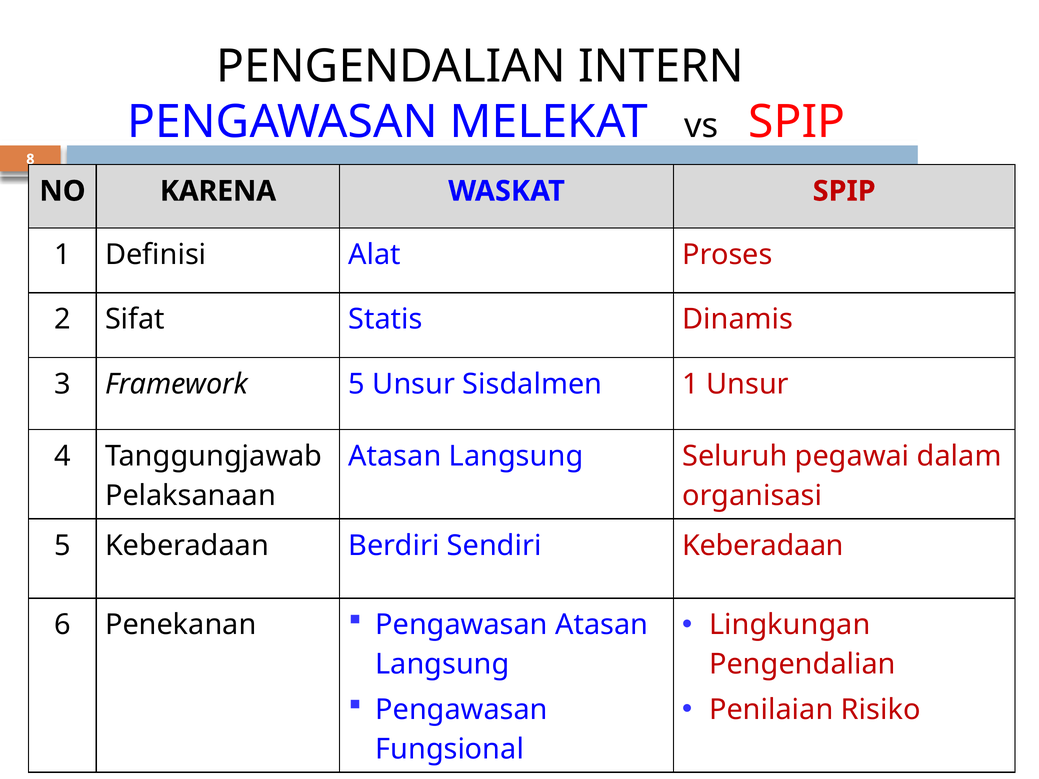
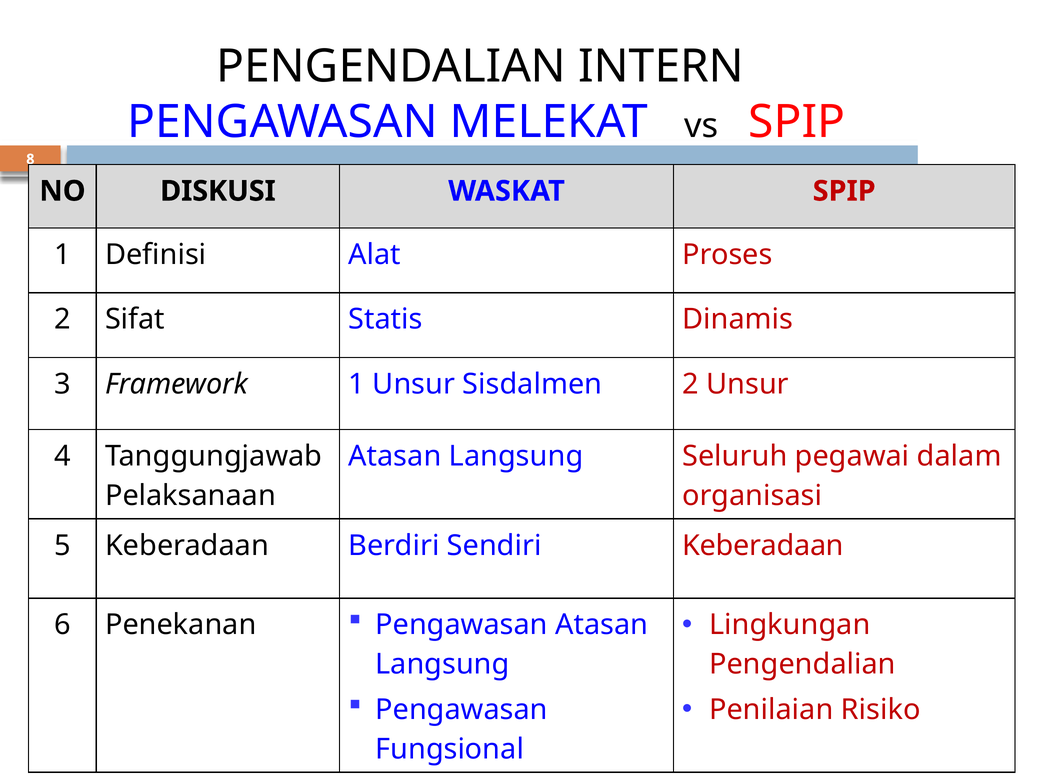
KARENA: KARENA -> DISKUSI (218, 191)
Framework 5: 5 -> 1 (357, 384)
Sisdalmen 1: 1 -> 2 (691, 384)
